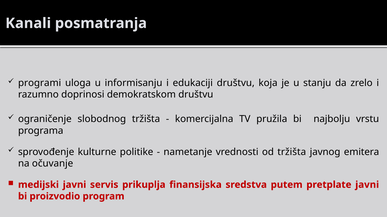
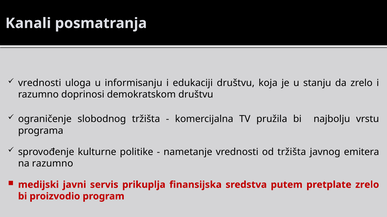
programi: programi -> vrednosti (40, 83)
na očuvanje: očuvanje -> razumno (53, 164)
pretplate javni: javni -> zrelo (367, 185)
